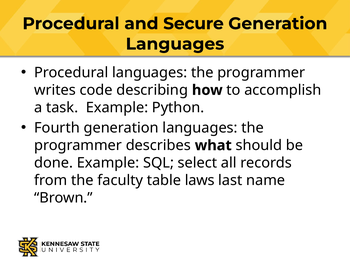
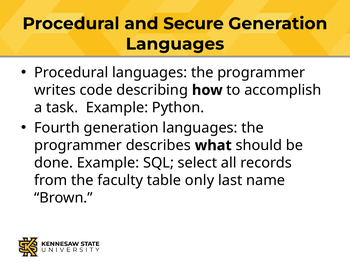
laws: laws -> only (200, 181)
